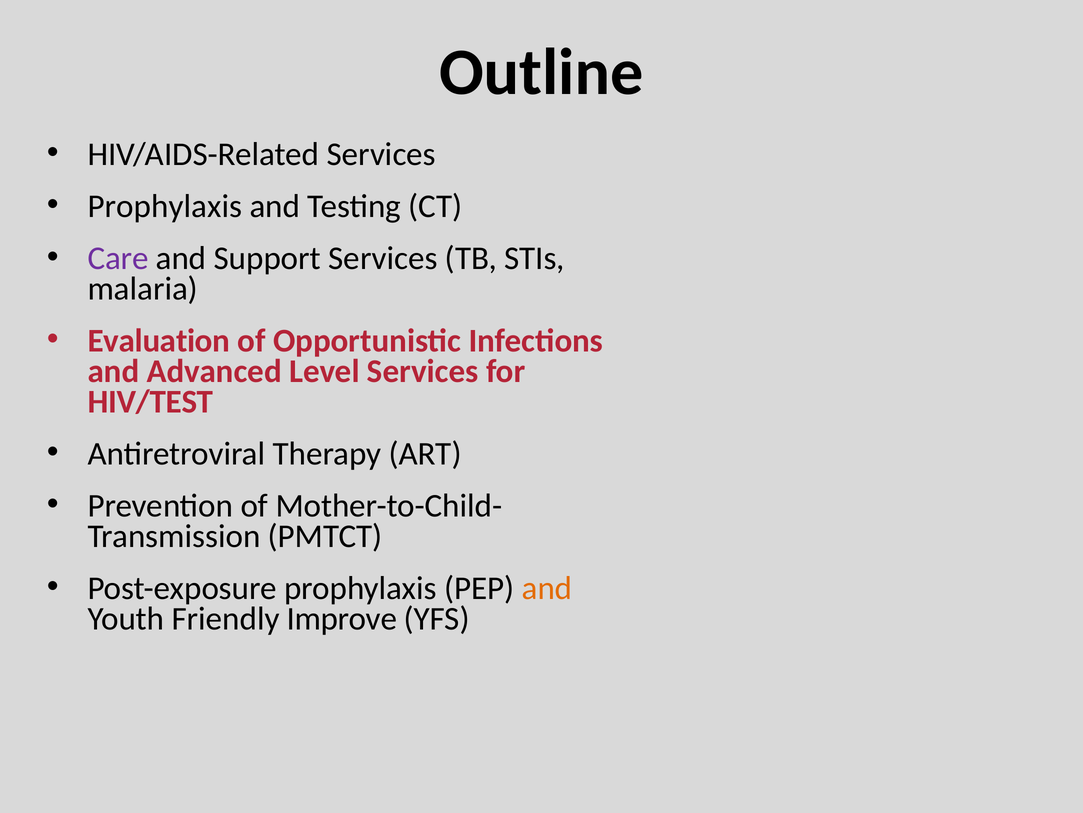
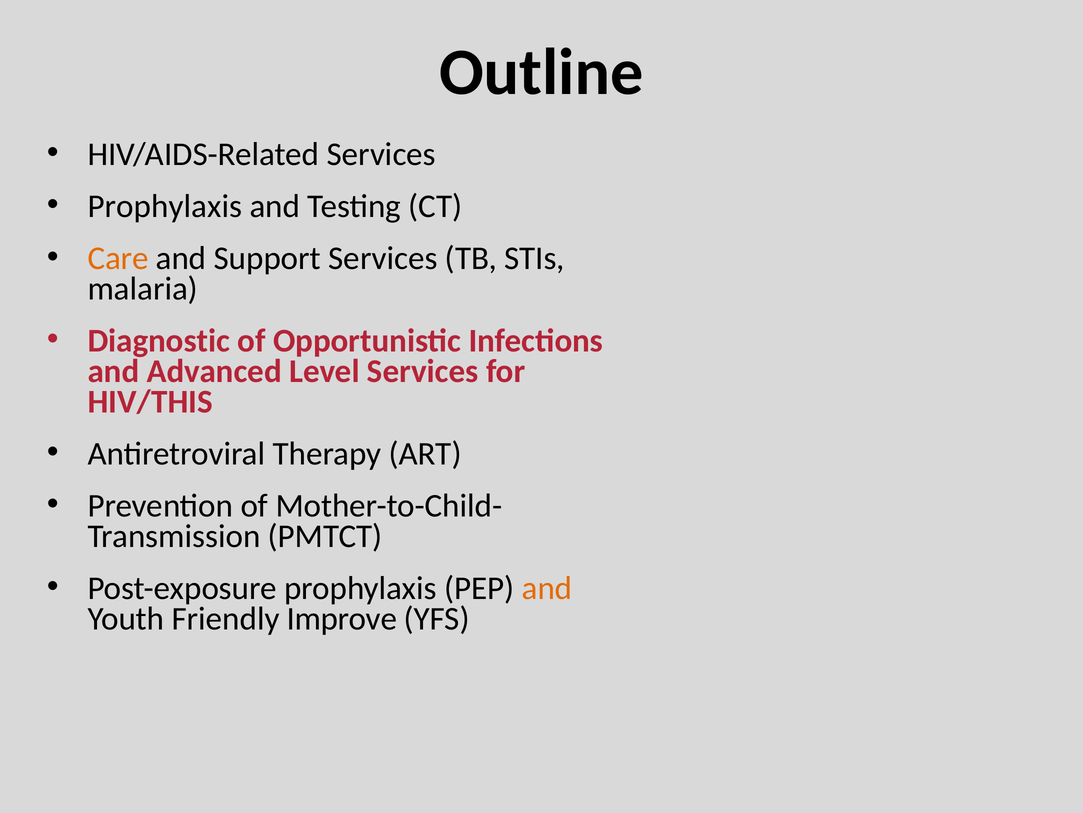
Care colour: purple -> orange (118, 258)
Evaluation: Evaluation -> Diagnostic (159, 341)
HIV/TEST: HIV/TEST -> HIV/THIS (150, 401)
